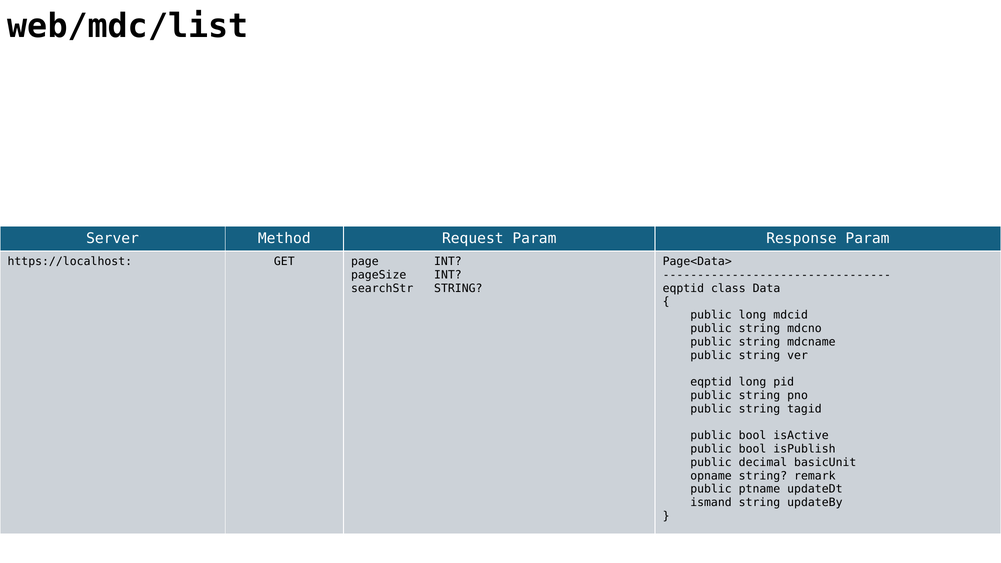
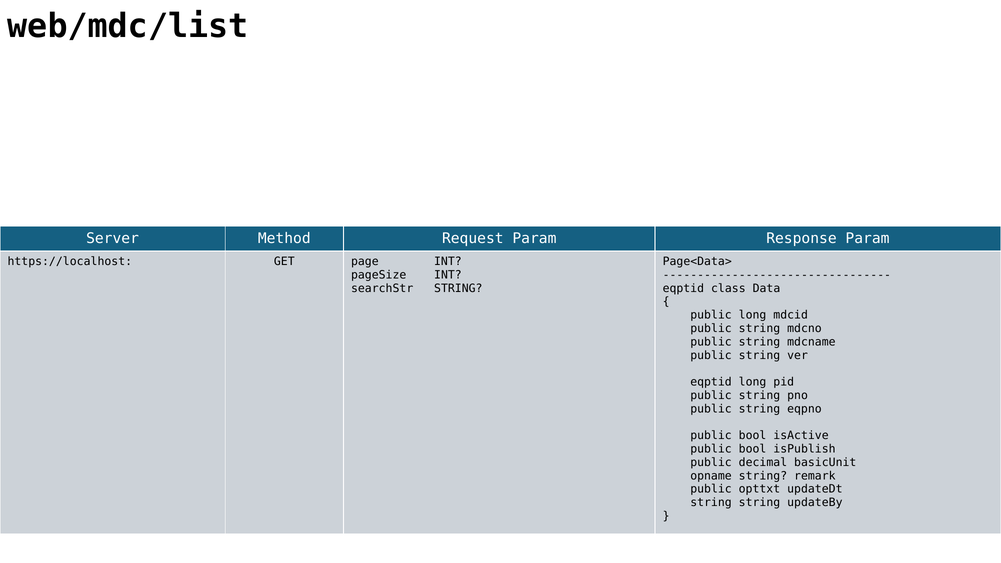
tagid: tagid -> eqpno (804, 409)
ptname: ptname -> opttxt (759, 489)
ismand: ismand -> string (711, 503)
